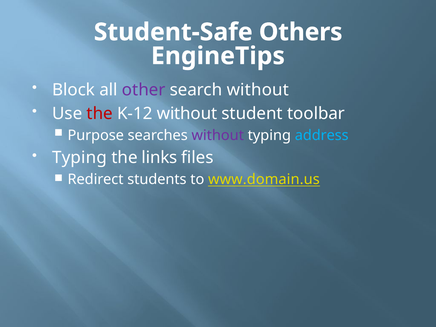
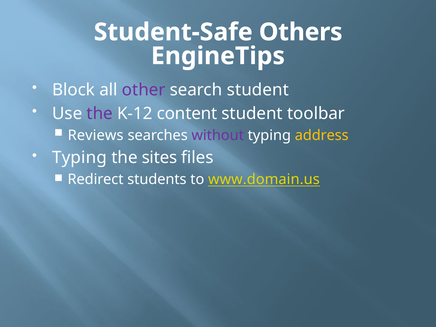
search without: without -> student (258, 90)
the colour: red -> purple (100, 114)
K-12 without: without -> content (187, 114)
Purpose: Purpose -> Reviews (96, 135)
address colour: light blue -> yellow (322, 135)
links: links -> sites (159, 158)
